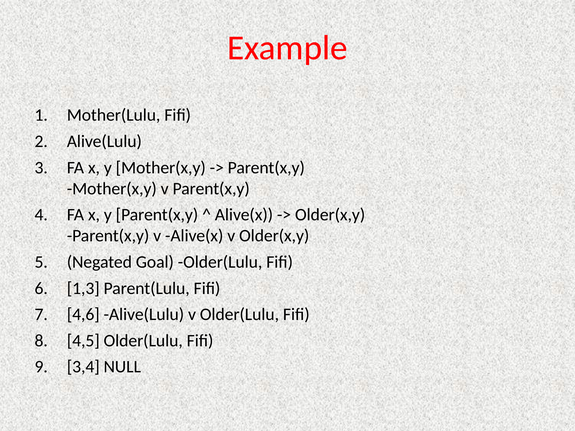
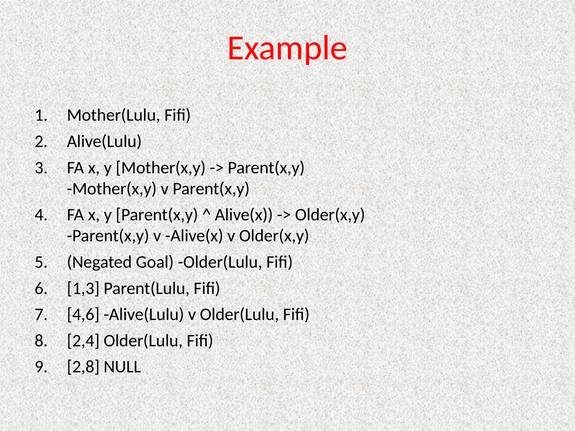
4,5: 4,5 -> 2,4 (83, 341)
3,4: 3,4 -> 2,8 (83, 367)
